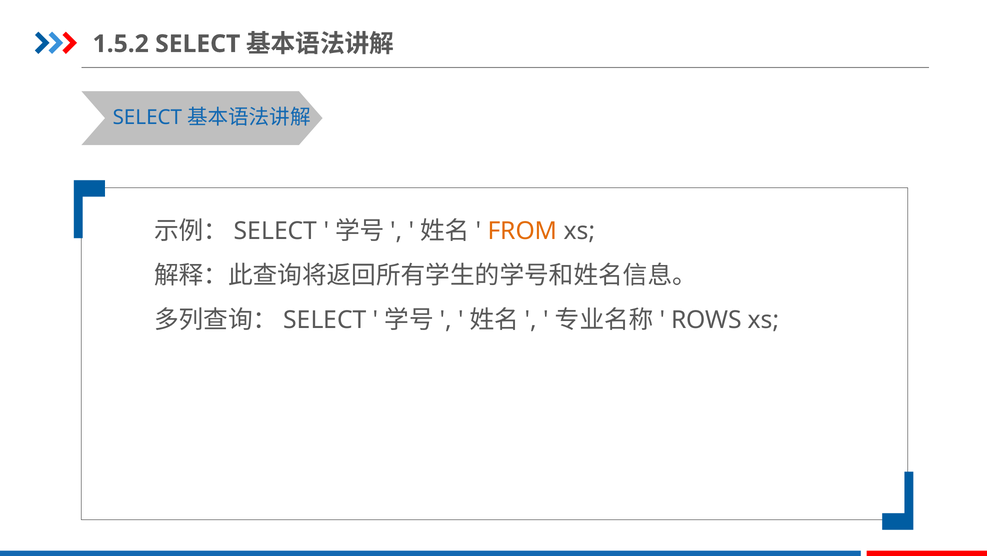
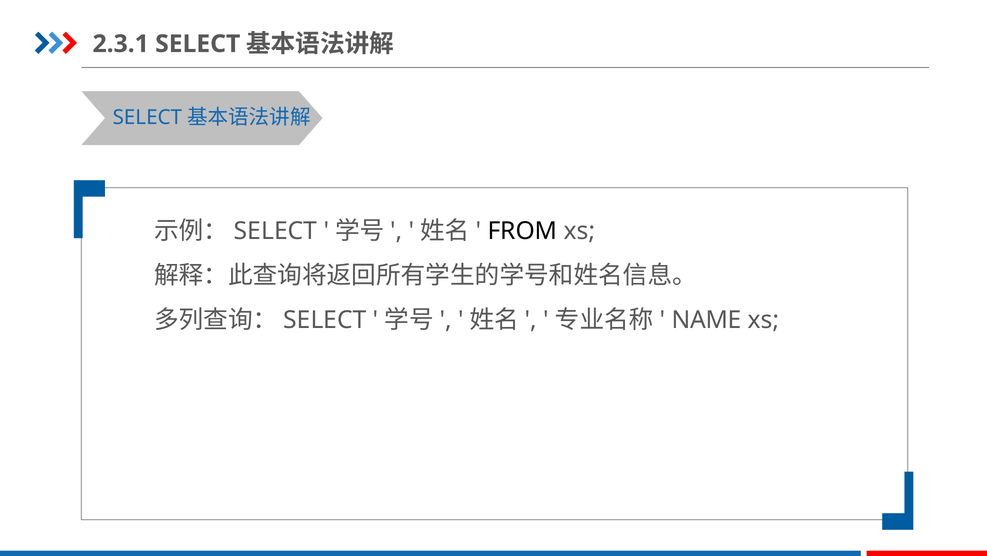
1.5.2: 1.5.2 -> 2.3.1 (121, 44)
FROM colour: orange -> black (522, 231)
ROWS: ROWS -> NAME (707, 320)
